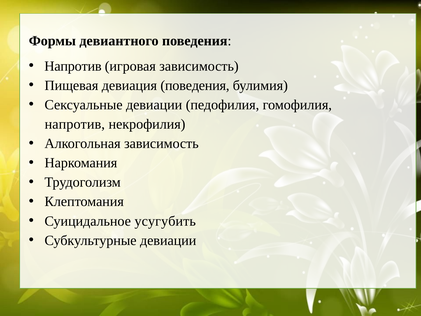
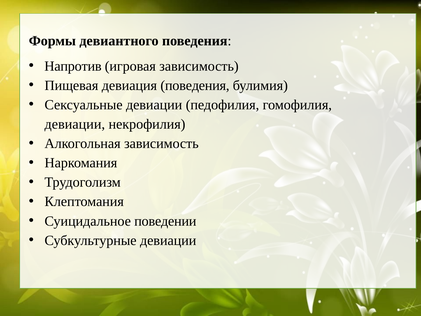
напротив: напротив -> девиации (75, 124)
усугубить: усугубить -> поведении (165, 221)
